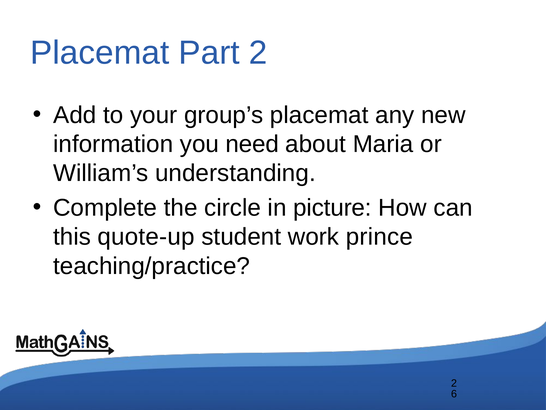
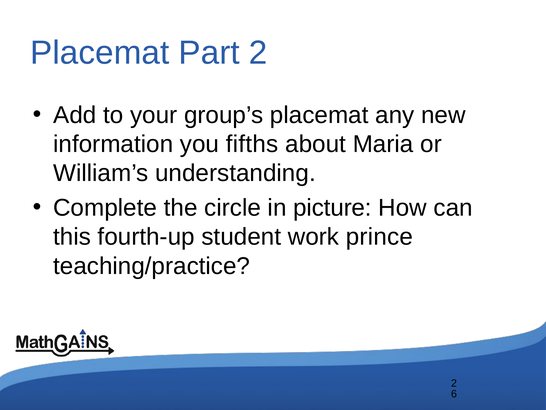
need: need -> fifths (252, 144)
quote-up: quote-up -> fourth-up (146, 237)
